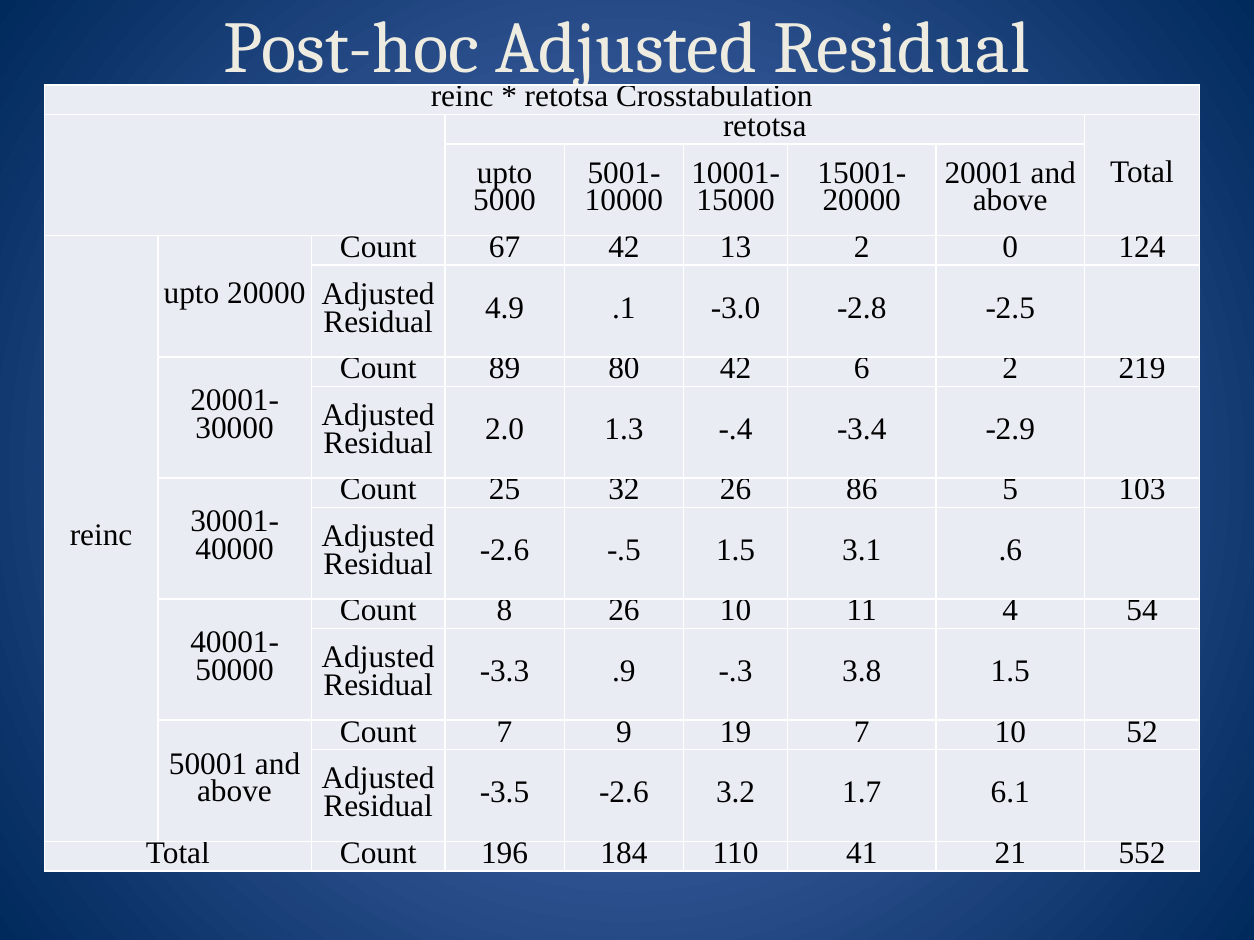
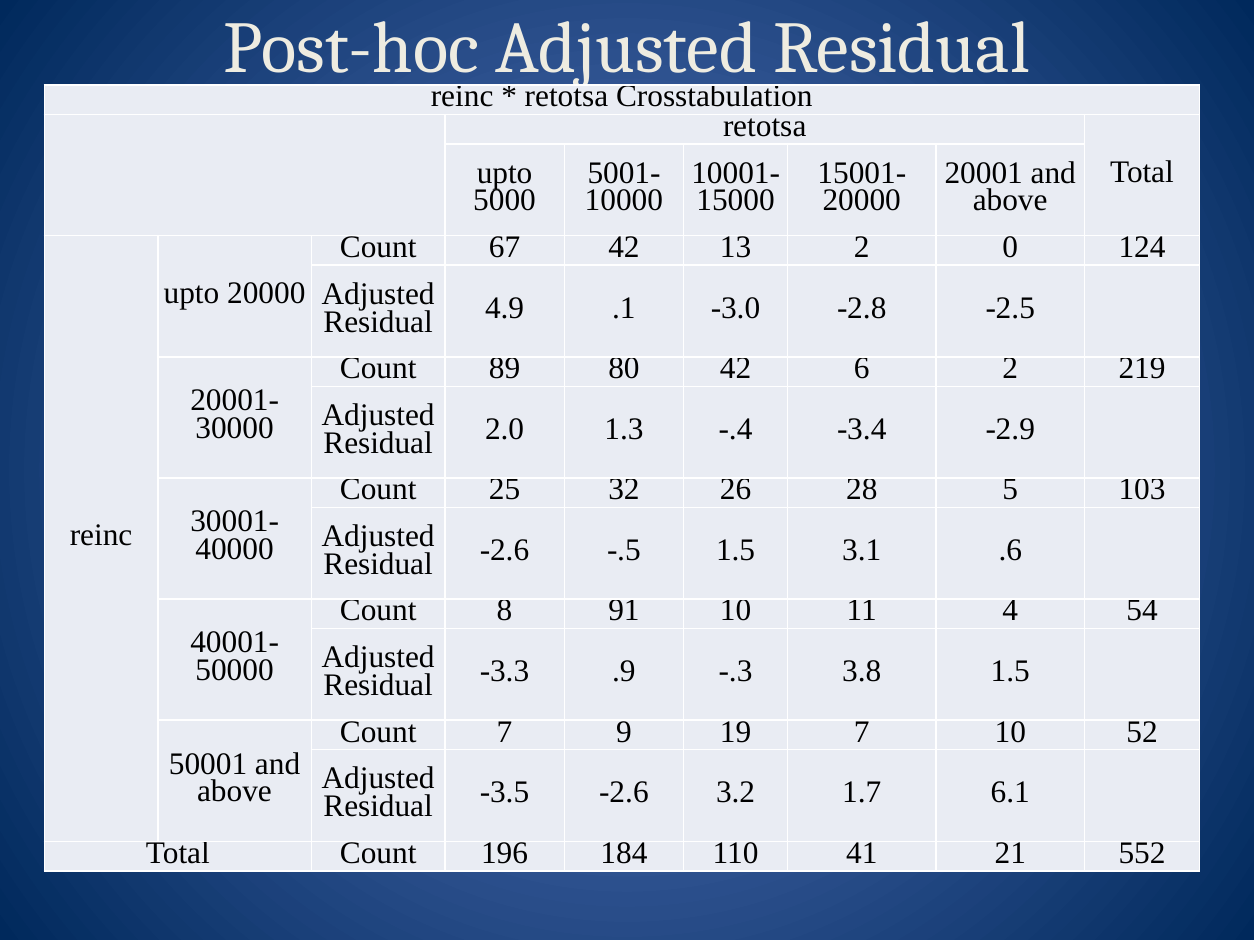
86: 86 -> 28 (862, 490)
8 26: 26 -> 91 (624, 611)
